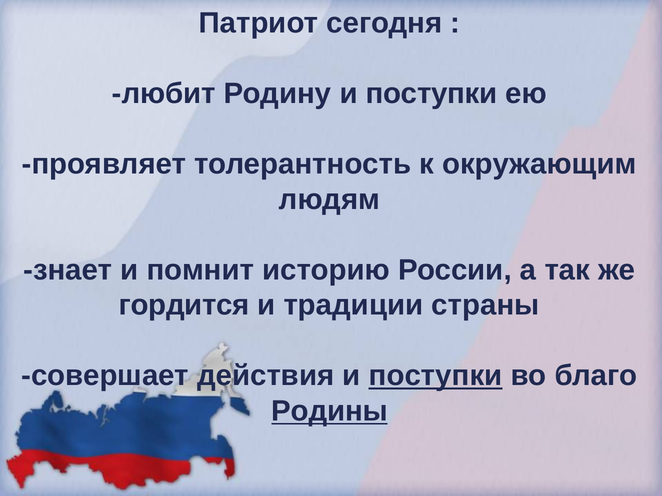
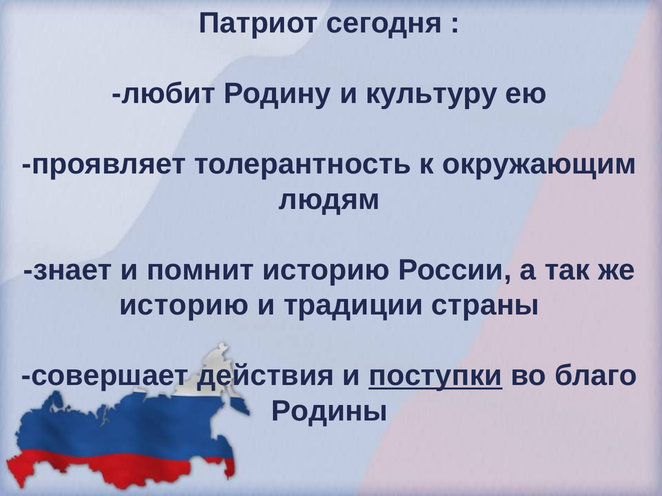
Родину и поступки: поступки -> культуру (432, 94)
гордится: гордится -> историю (184, 305)
Родины underline: present -> none (330, 411)
